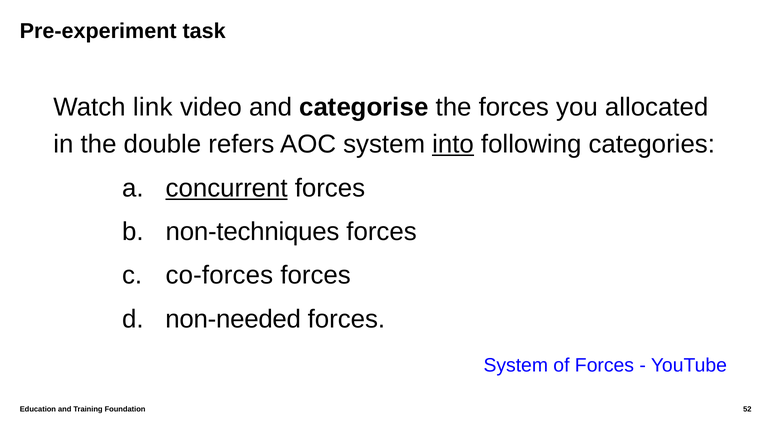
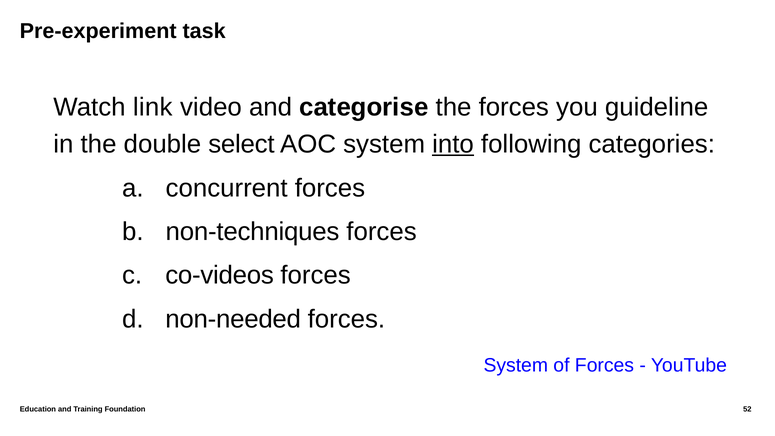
allocated: allocated -> guideline (657, 107)
refers: refers -> select (241, 144)
concurrent underline: present -> none (227, 188)
co-forces: co-forces -> co-videos (220, 275)
